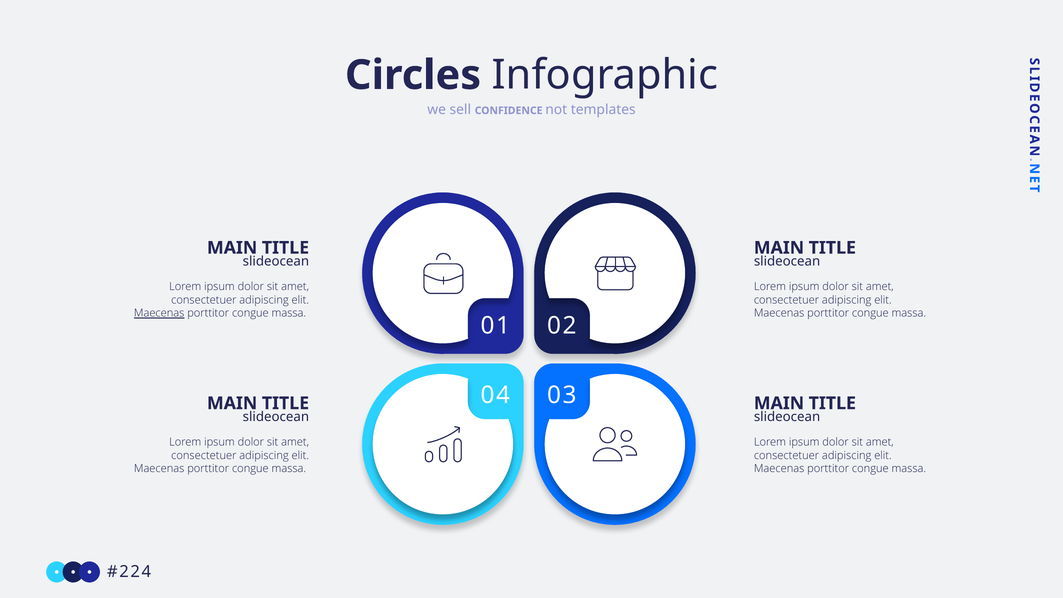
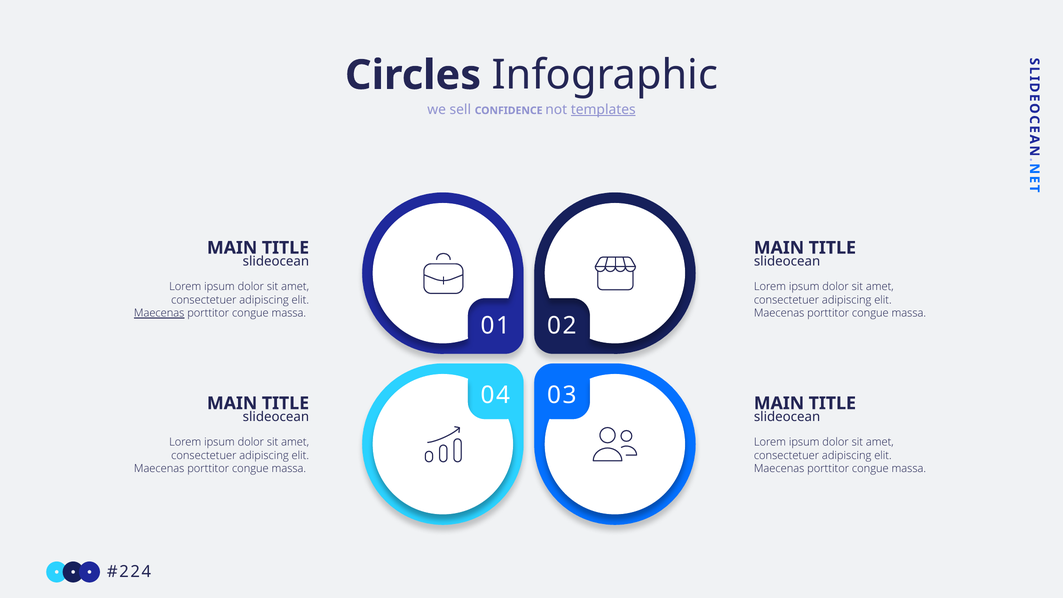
templates underline: none -> present (603, 109)
